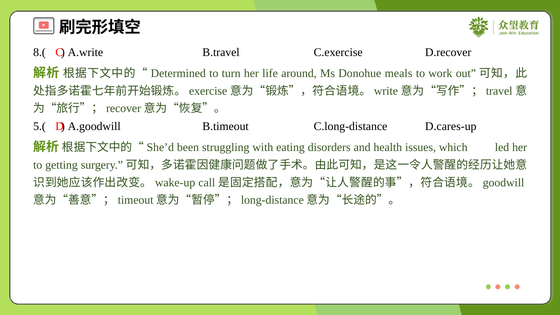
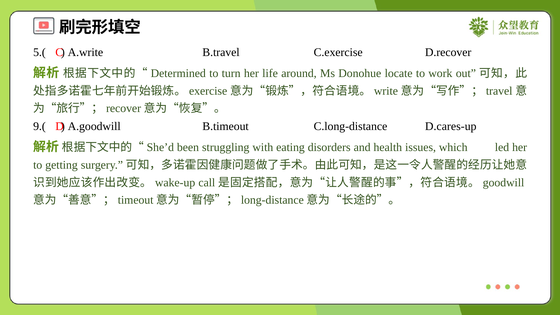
8.(: 8.( -> 5.( (39, 52)
meals: meals -> locate (399, 73)
5.(: 5.( -> 9.( (39, 126)
